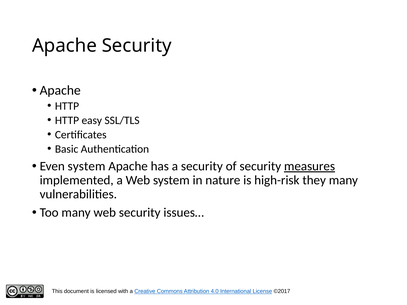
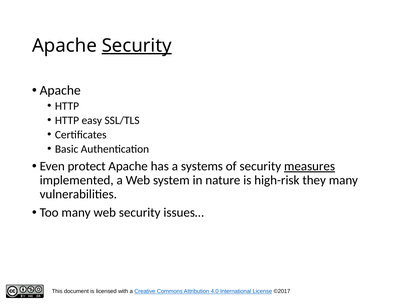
Security underline: none -> present (137, 46)
Even system: system -> protect (87, 166)
a security: security -> systems (202, 166)
